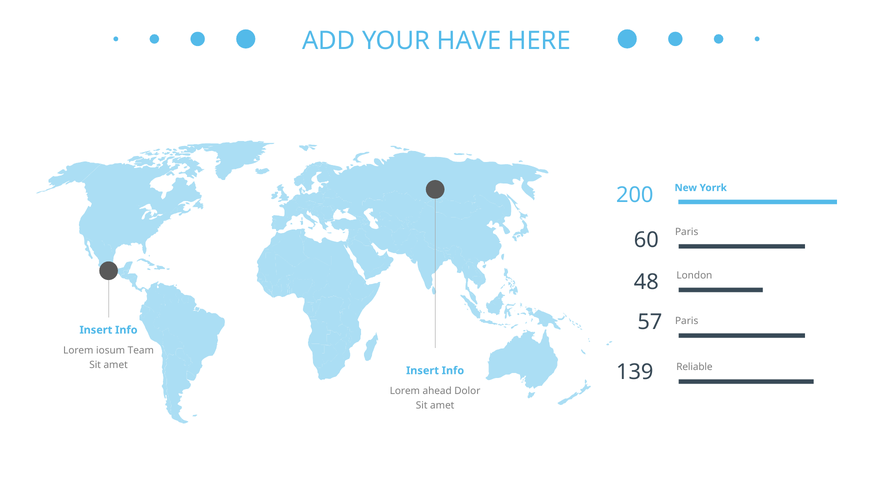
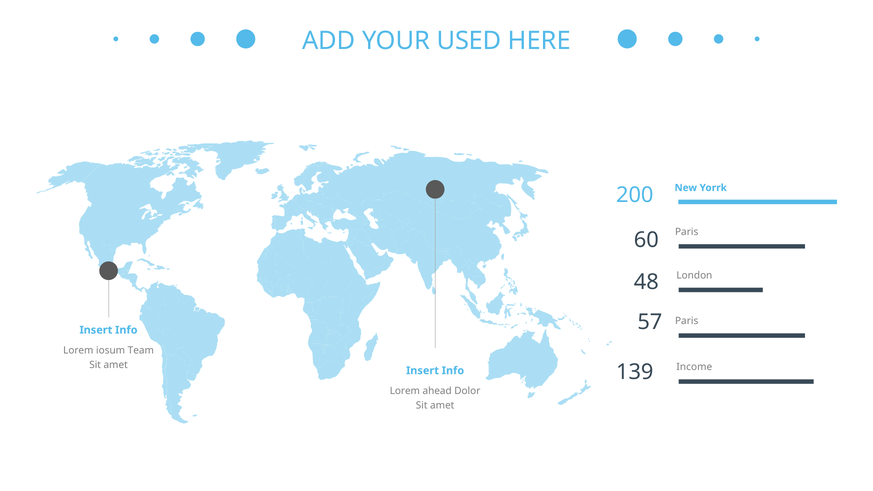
HAVE: HAVE -> USED (469, 41)
Reliable: Reliable -> Income (694, 367)
